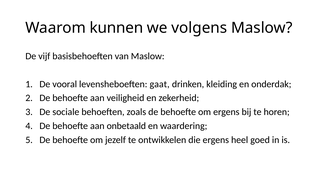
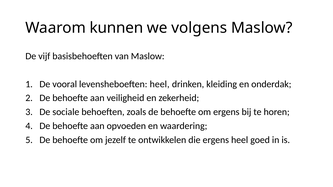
levensheboeften gaat: gaat -> heel (160, 84)
onbetaald: onbetaald -> opvoeden (126, 126)
